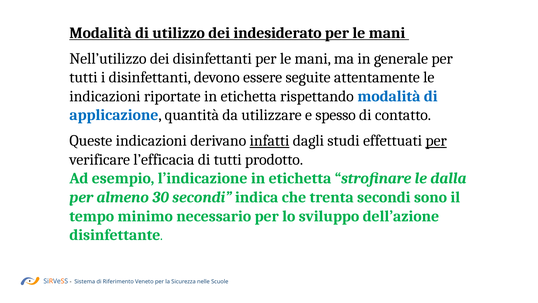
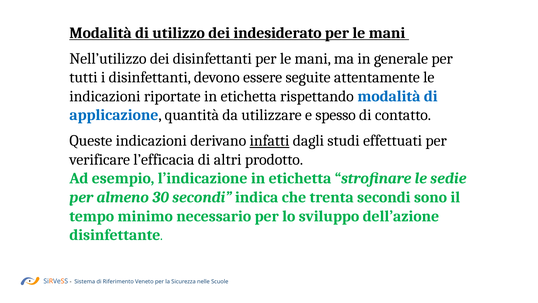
per underline: present -> none (436, 141)
di tutti: tutti -> altri (228, 159)
dalla: dalla -> sedie (448, 178)
